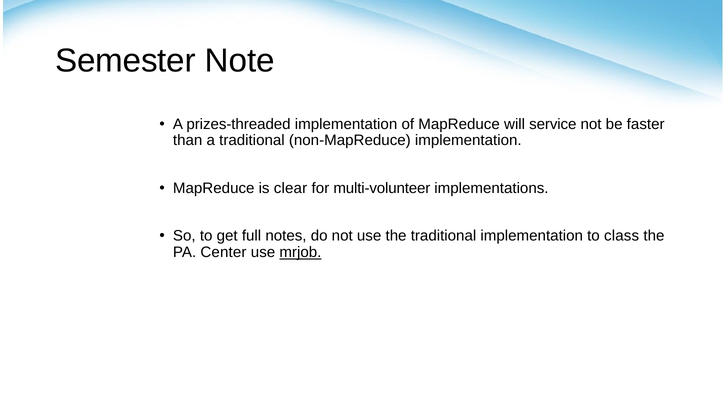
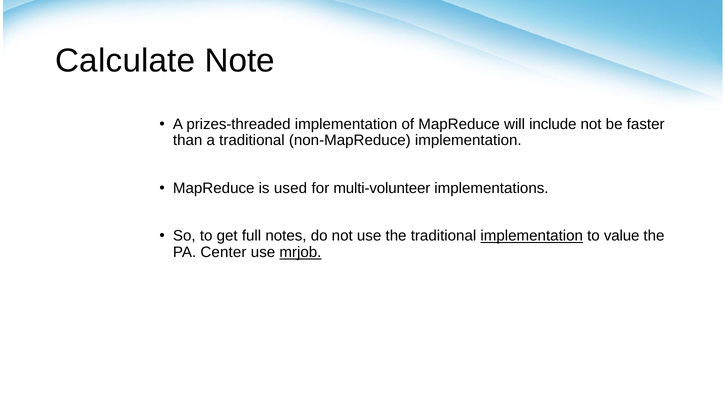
Semester: Semester -> Calculate (125, 61)
service: service -> include (553, 124)
clear: clear -> used (291, 188)
implementation underline: none -> present (532, 236)
class: class -> value (622, 236)
